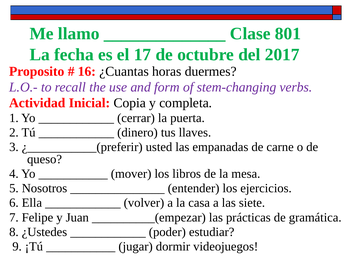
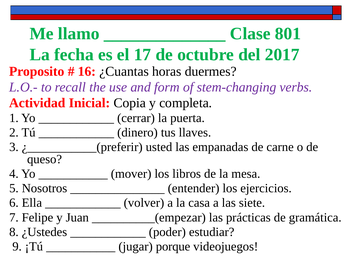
dormir: dormir -> porque (173, 247)
